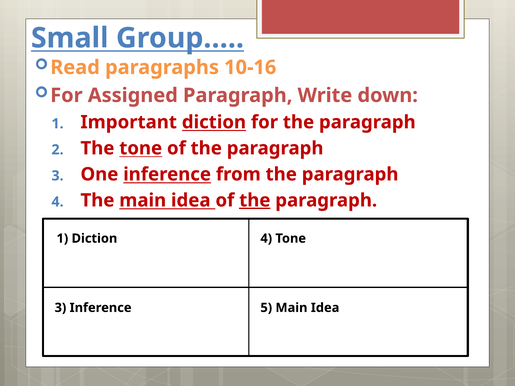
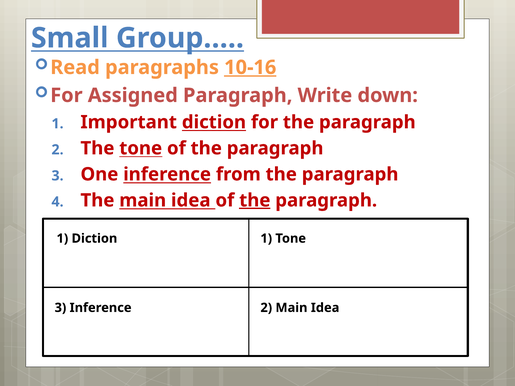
10-16 underline: none -> present (250, 67)
Diction 4: 4 -> 1 (266, 239)
Inference 5: 5 -> 2 (266, 308)
